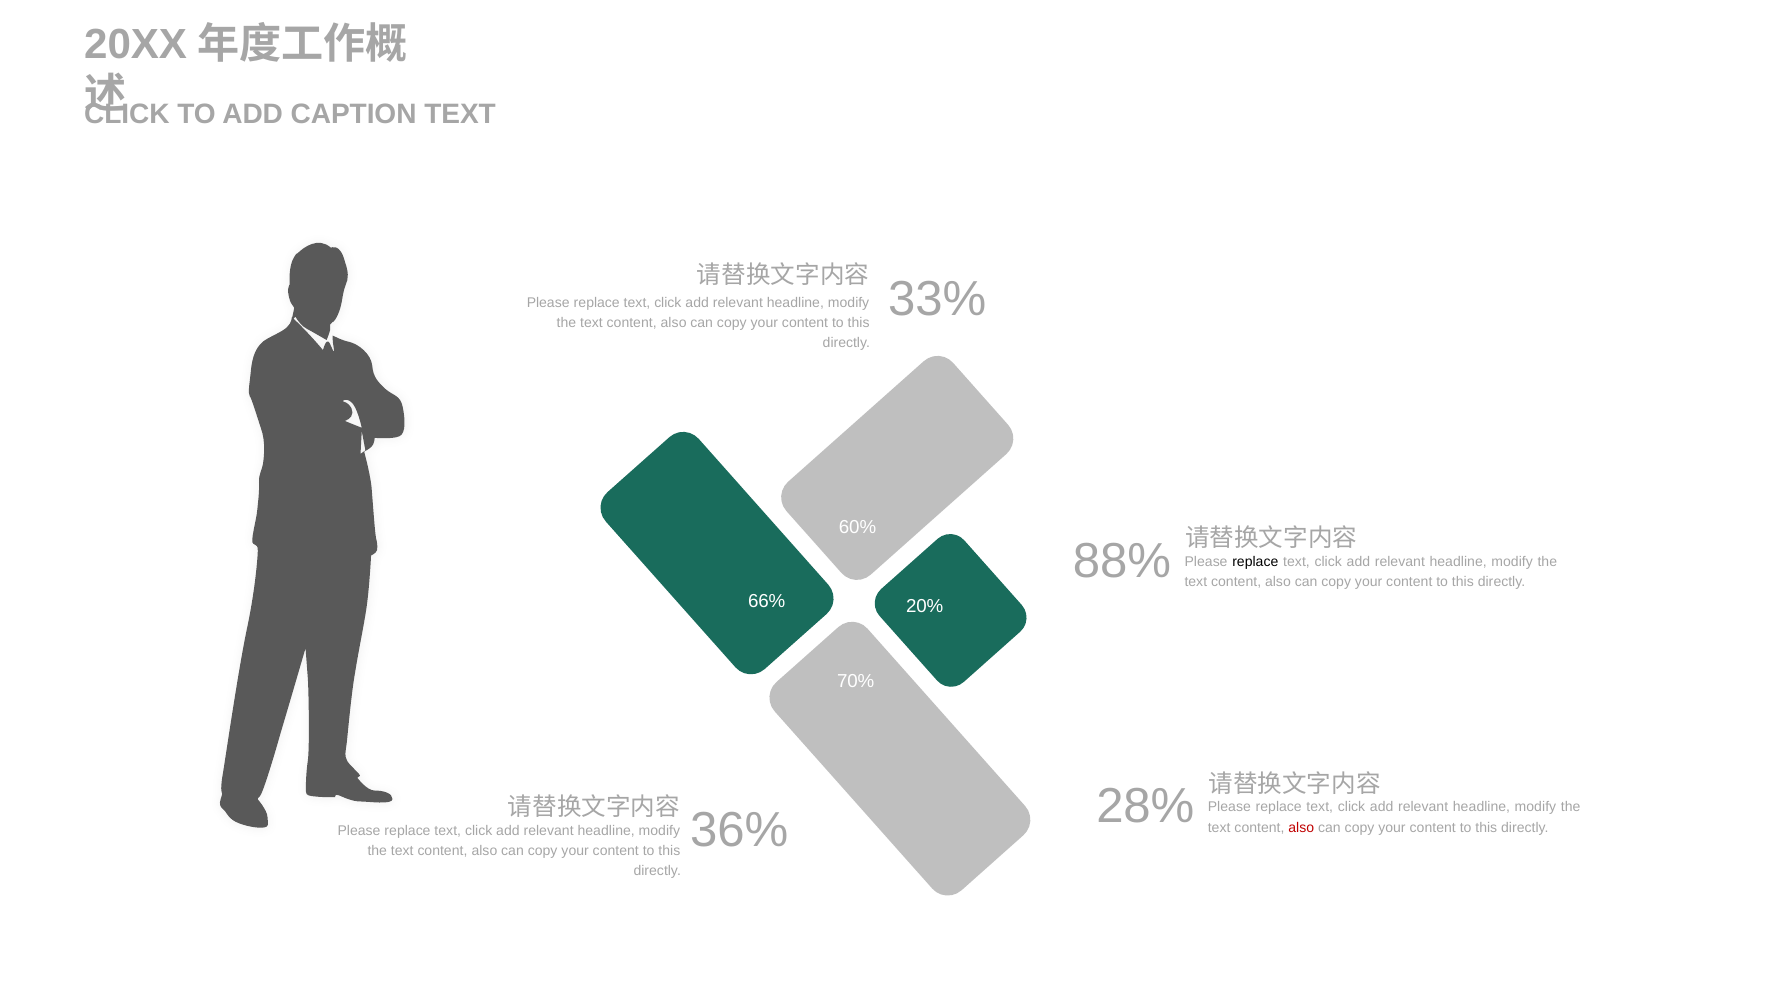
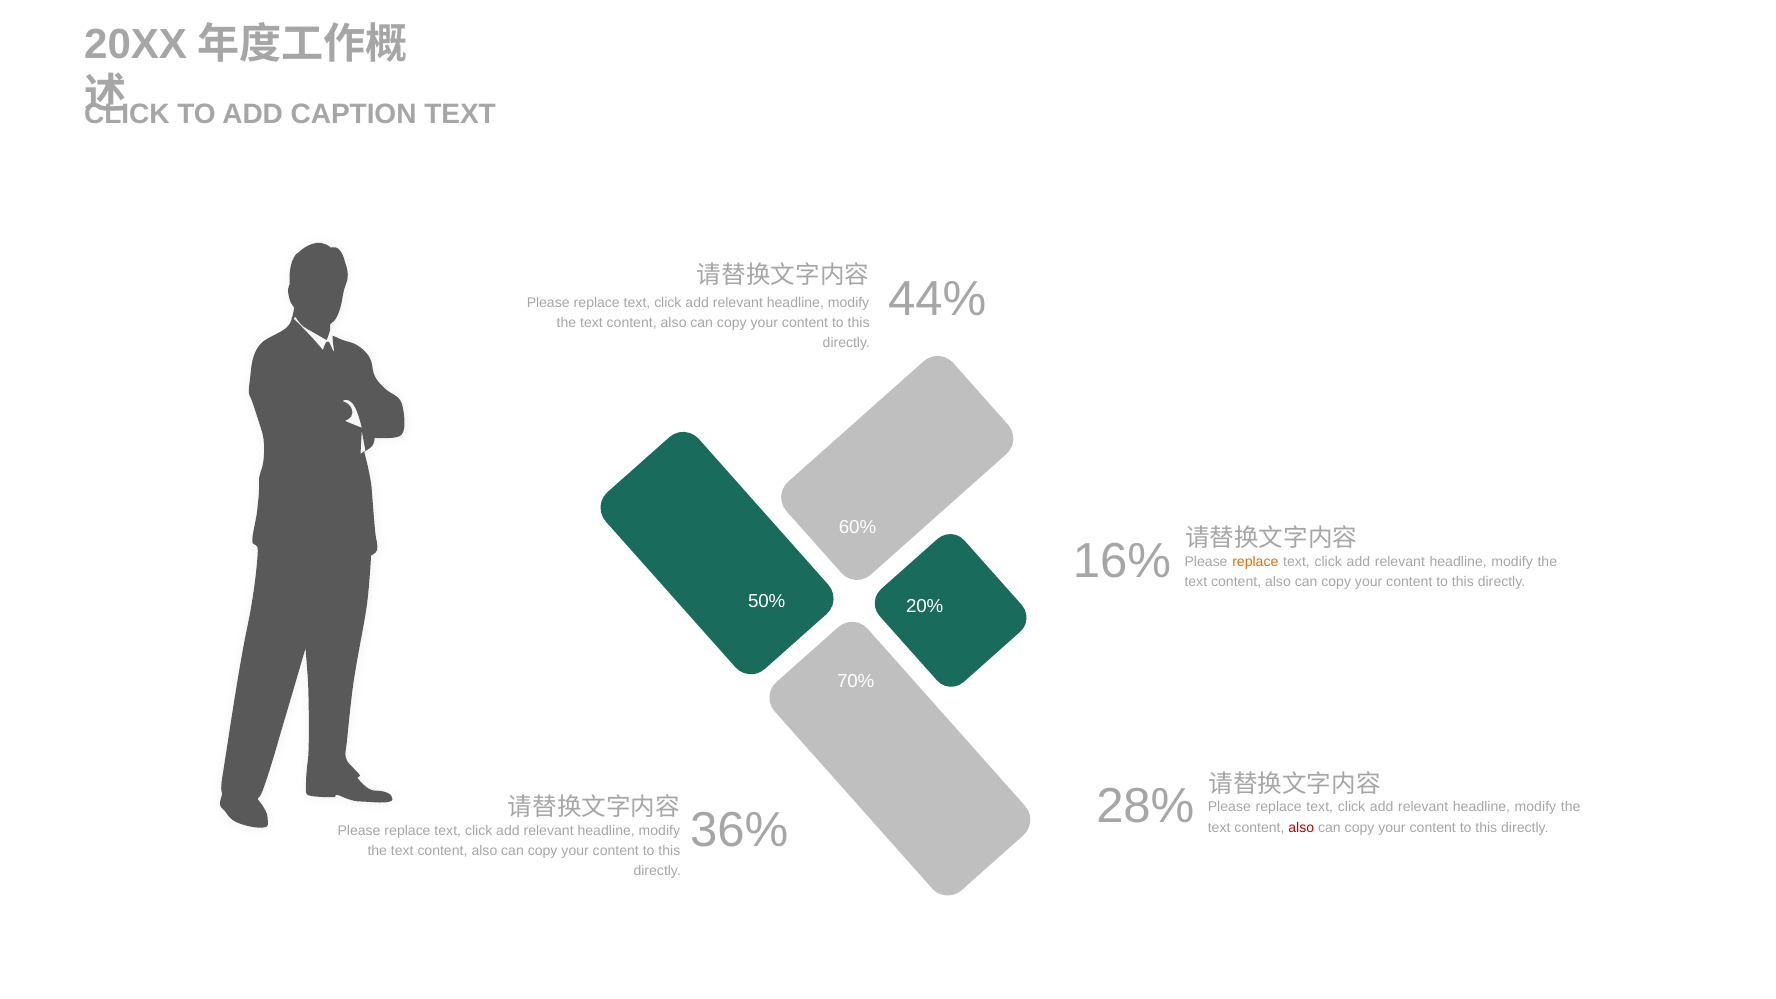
33%: 33% -> 44% (937, 299)
88%: 88% -> 16% (1122, 561)
replace colour: black -> orange (1255, 562)
66%: 66% -> 50% (767, 602)
